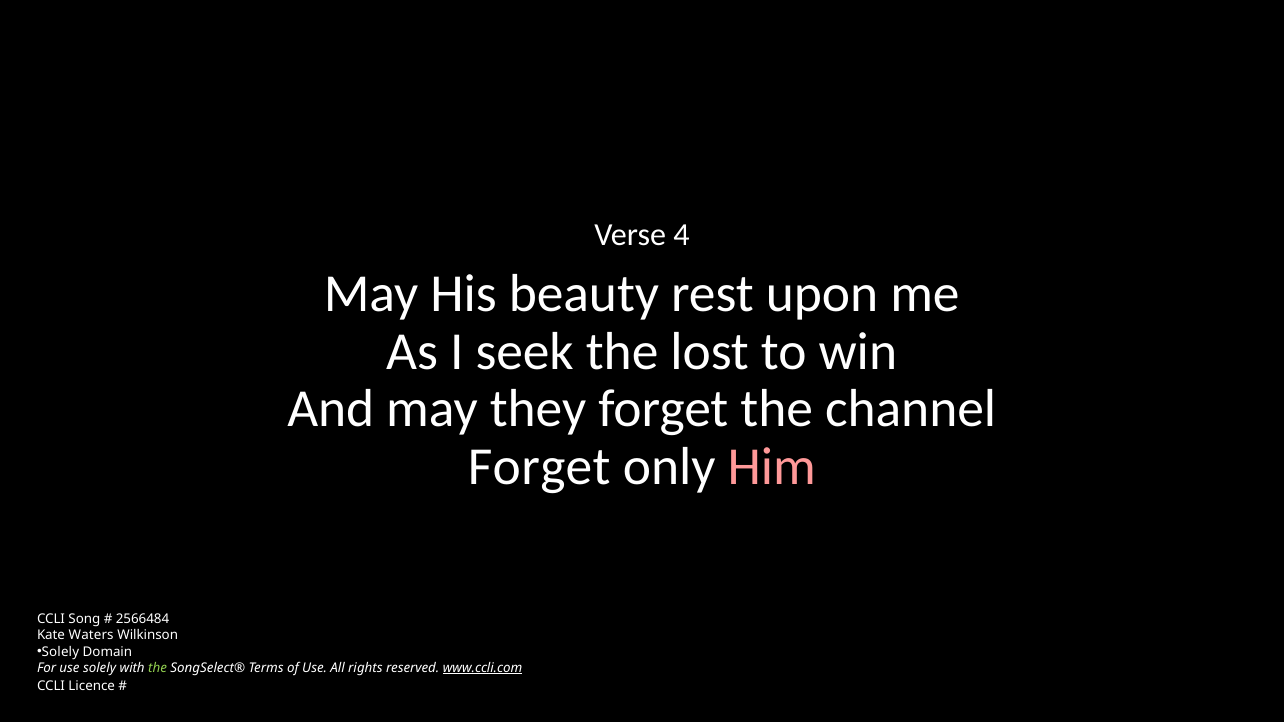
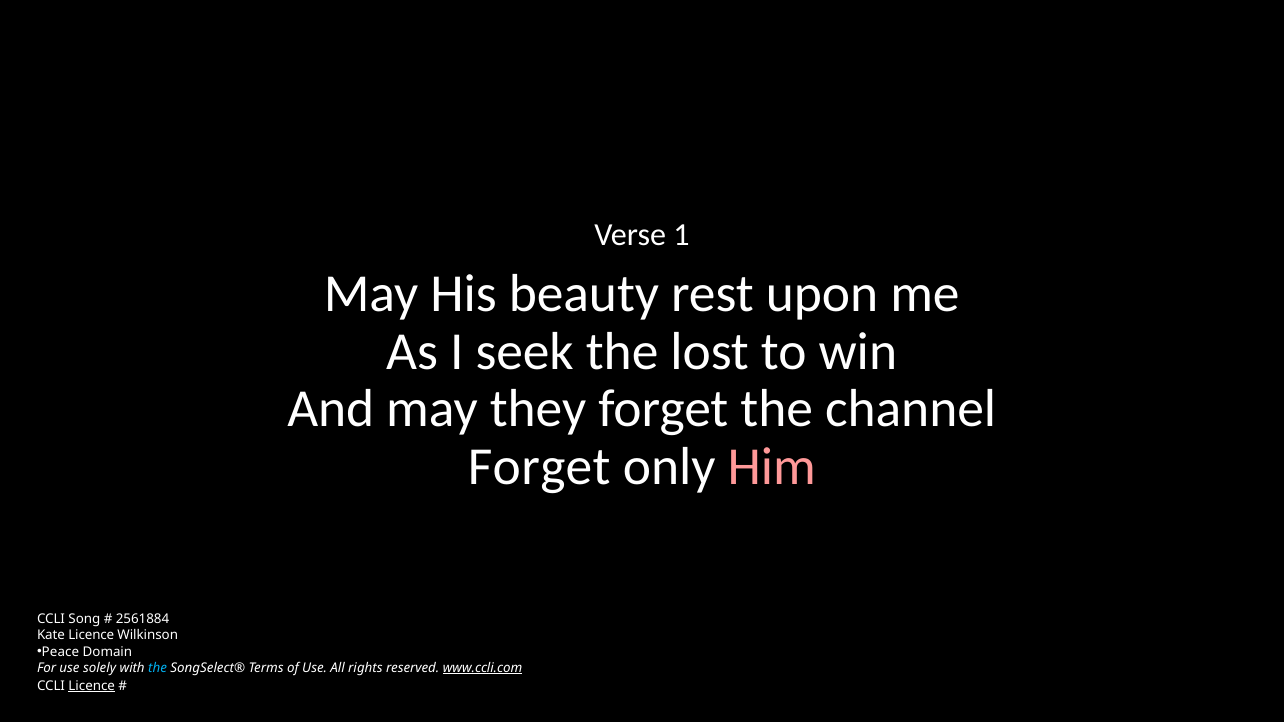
4: 4 -> 1 (682, 235)
2566484: 2566484 -> 2561884 (142, 620)
Kate Waters: Waters -> Licence (91, 636)
Solely: Solely -> Peace (60, 652)
the colour: light green -> light blue (158, 668)
Licence underline: none -> present (92, 686)
